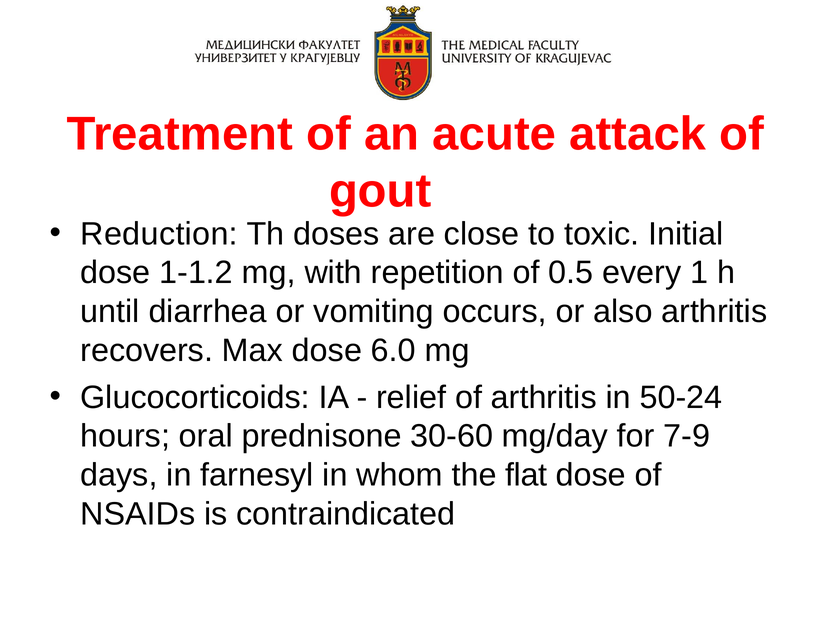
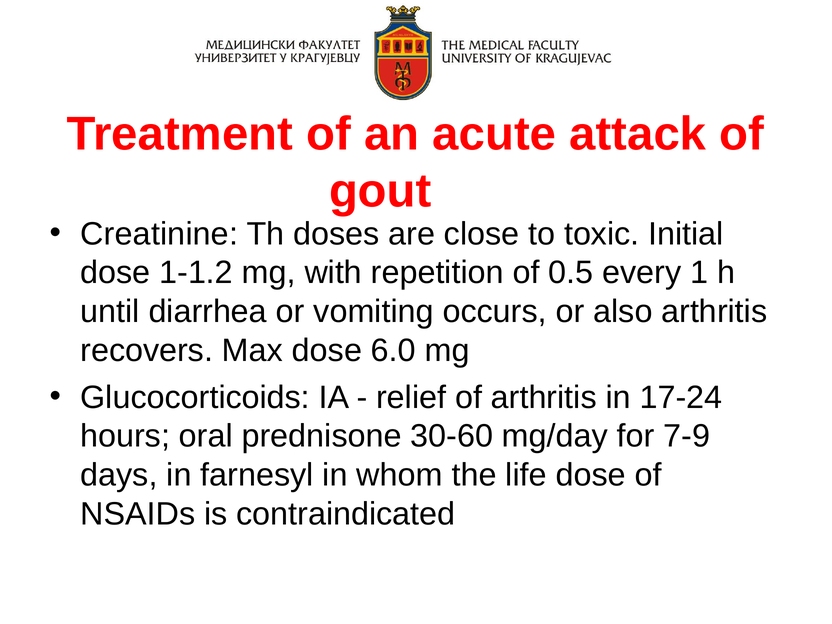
Reduction: Reduction -> Creatinine (159, 234)
50-24: 50-24 -> 17-24 (681, 397)
flat: flat -> life (526, 475)
